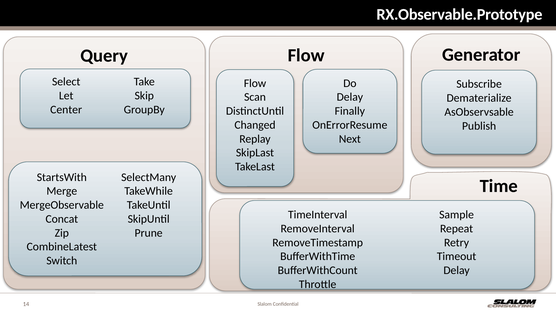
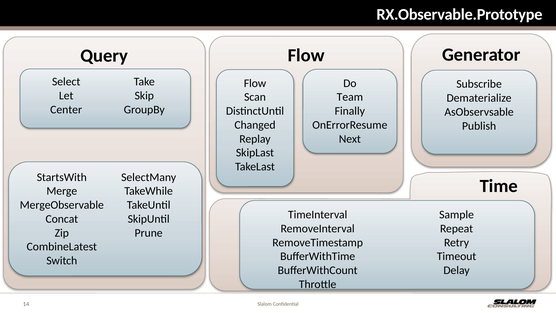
Delay: Delay -> Team (350, 97)
